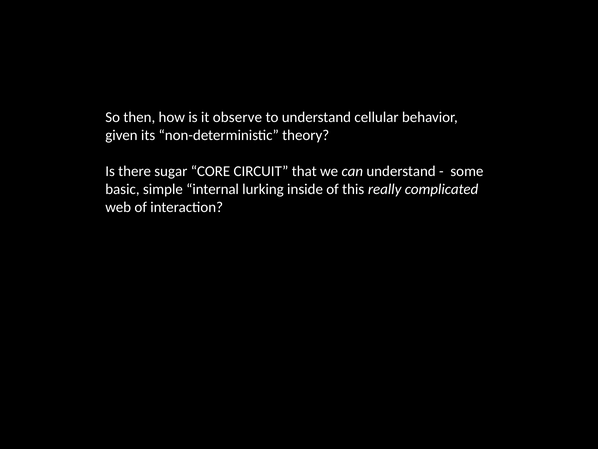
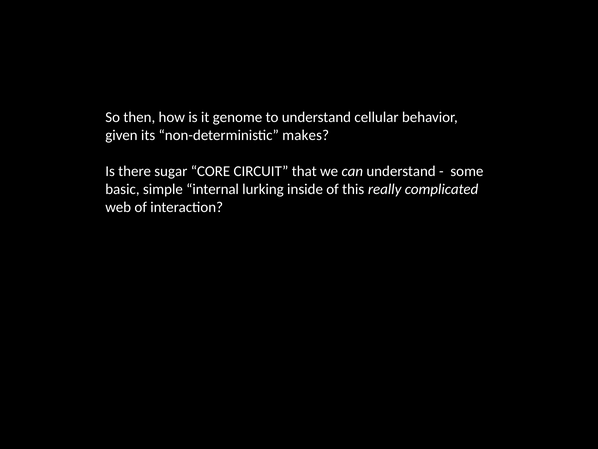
observe: observe -> genome (237, 117)
theory: theory -> makes (306, 135)
